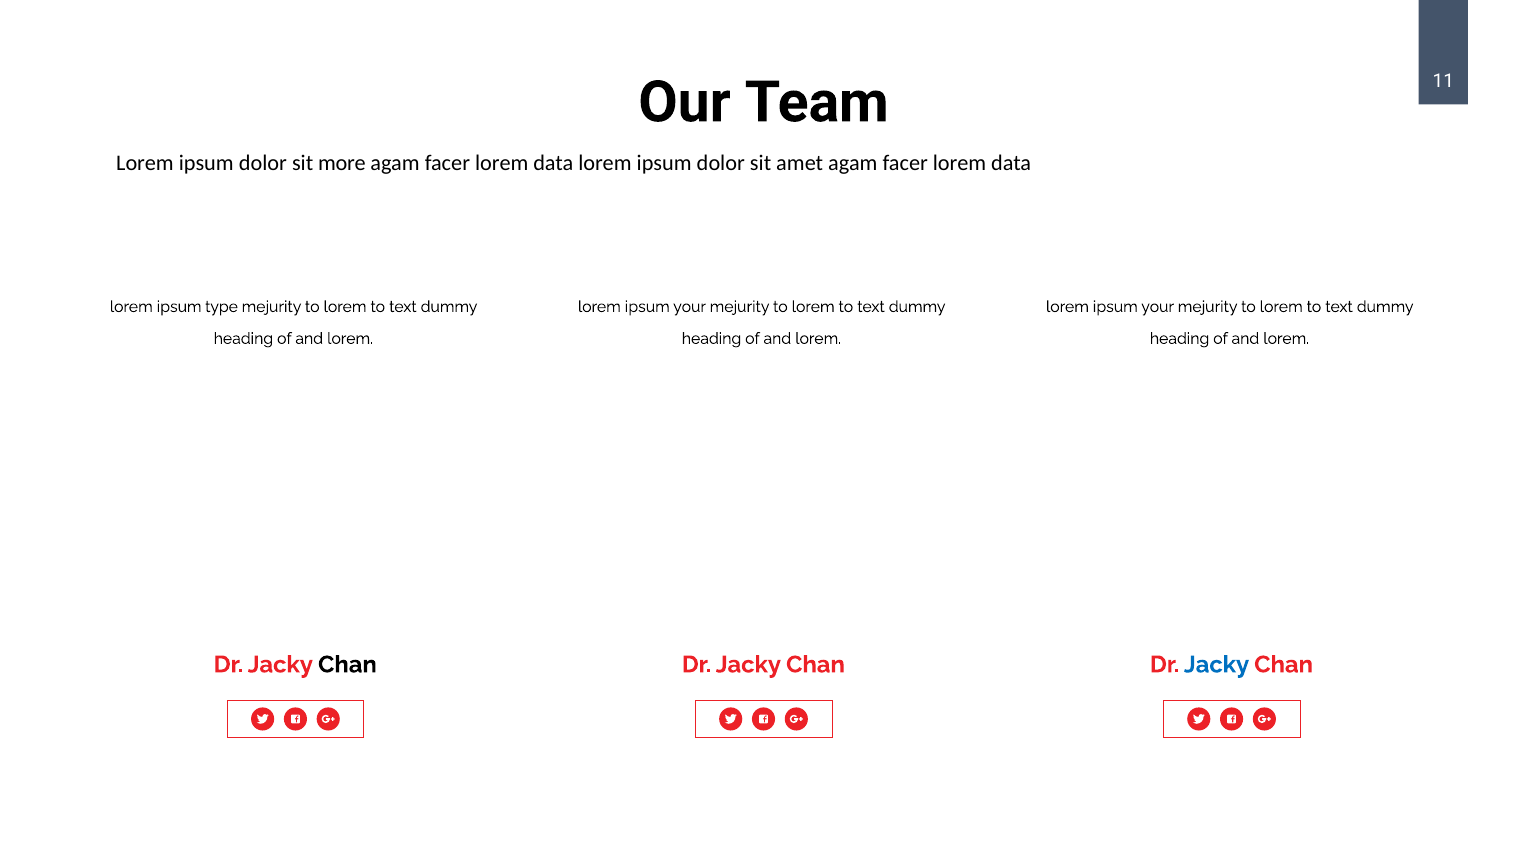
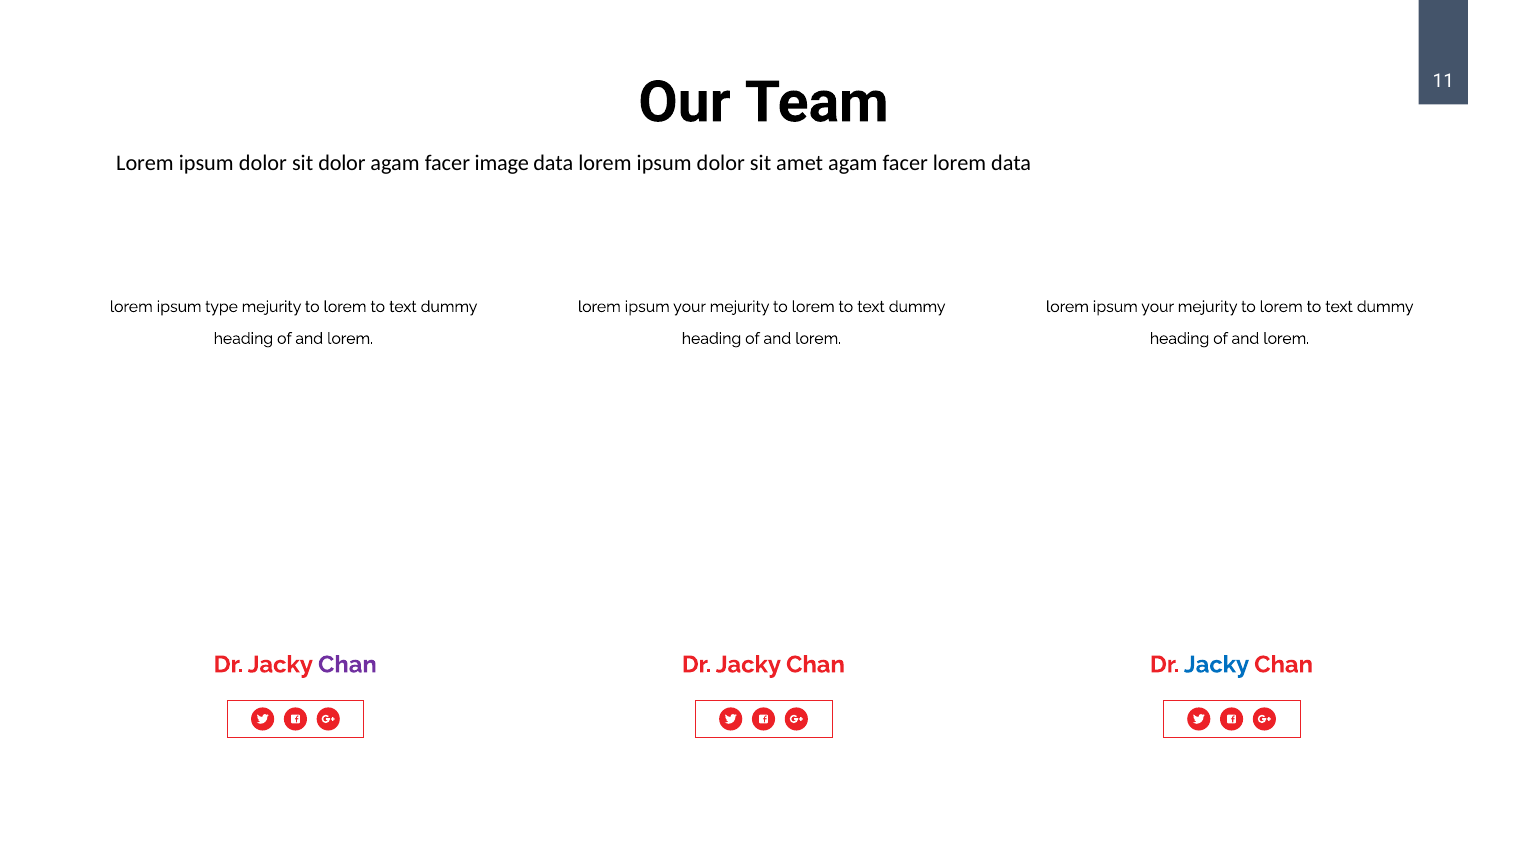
sit more: more -> dolor (342, 163)
lorem: lorem -> image (502, 163)
Chan colour: black -> purple (347, 665)
